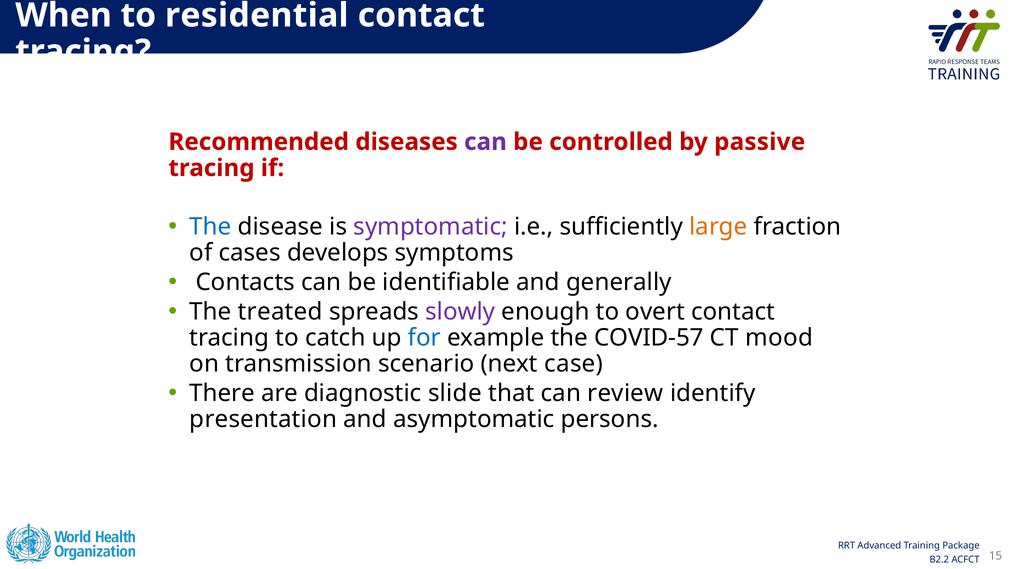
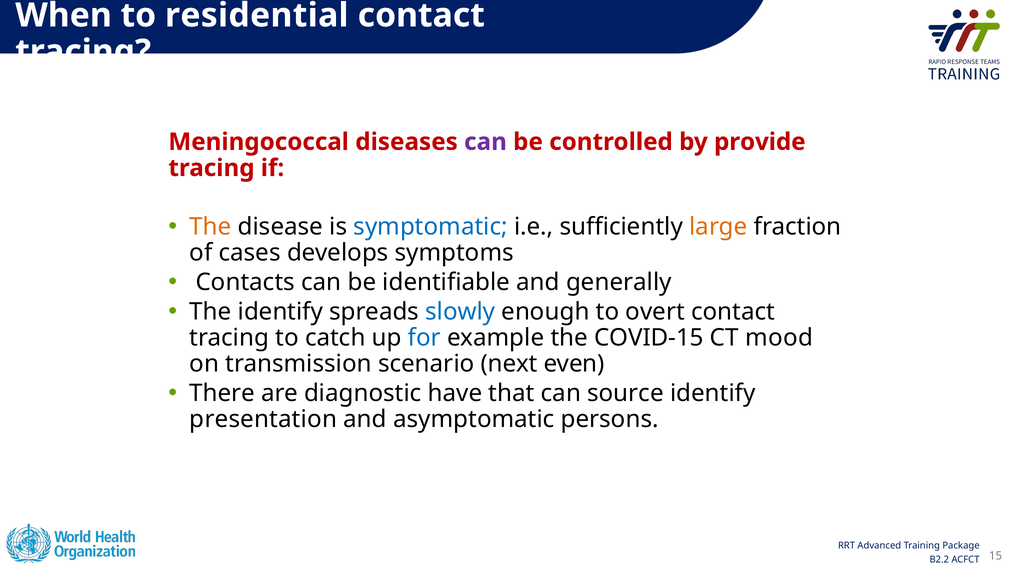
Recommended: Recommended -> Meningococcal (259, 142)
passive: passive -> provide (760, 142)
The colour: blue -> orange (211, 227)
symptomatic colour: purple -> blue (431, 227)
The treated: treated -> identify (280, 311)
slowly colour: purple -> blue (460, 311)
COVID-57: COVID-57 -> COVID-15 (649, 337)
case: case -> even (574, 364)
slide: slide -> have (455, 393)
review: review -> source (625, 393)
